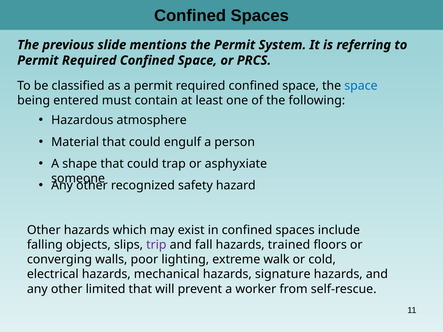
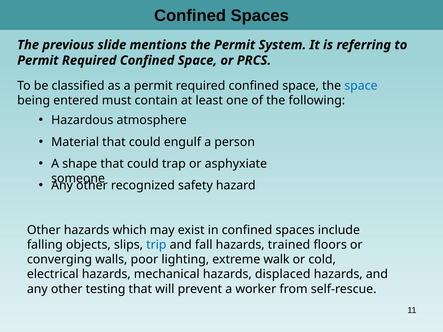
trip colour: purple -> blue (156, 245)
signature: signature -> displaced (283, 274)
limited: limited -> testing (106, 289)
